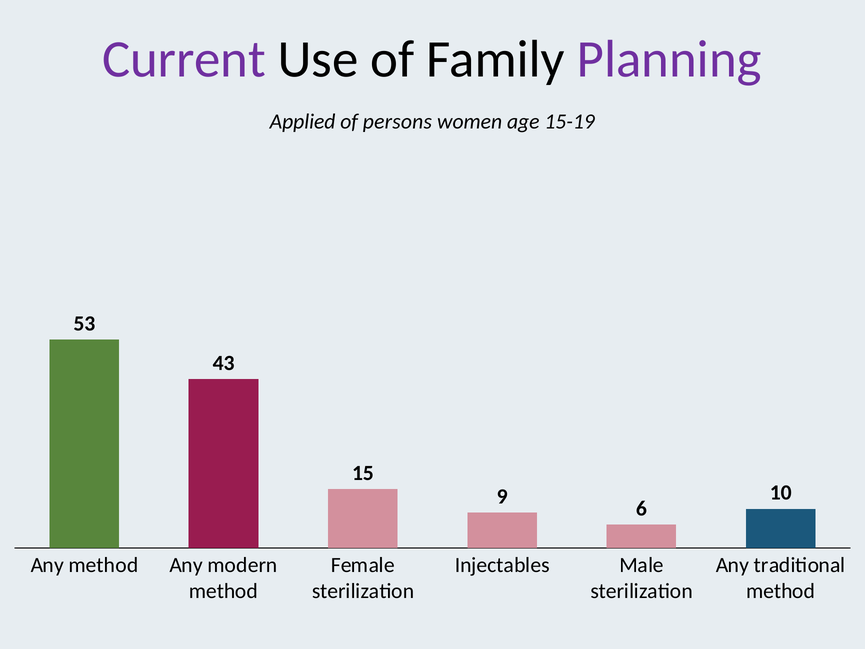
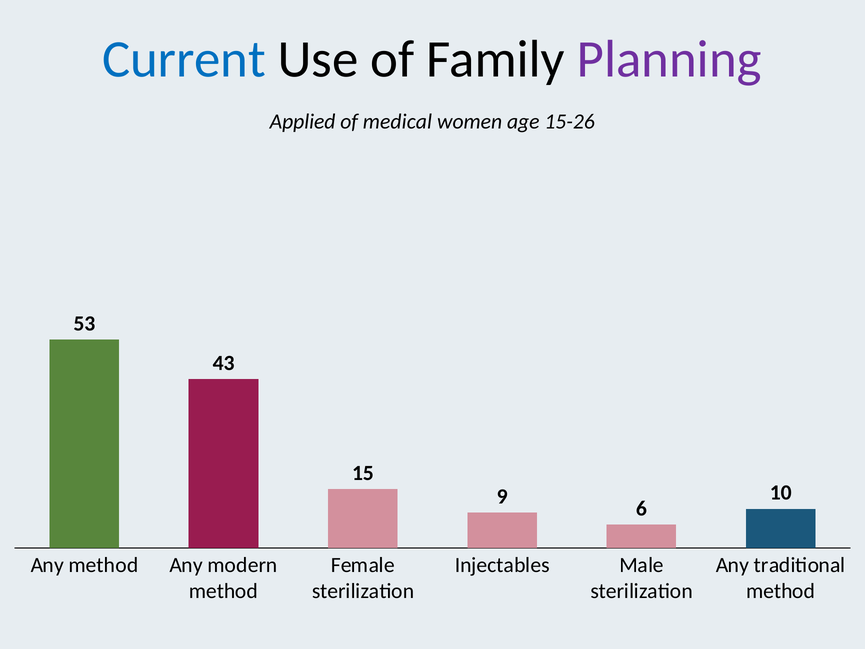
Current colour: purple -> blue (184, 59)
persons: persons -> medical (397, 122)
15-19: 15-19 -> 15-26 (570, 122)
